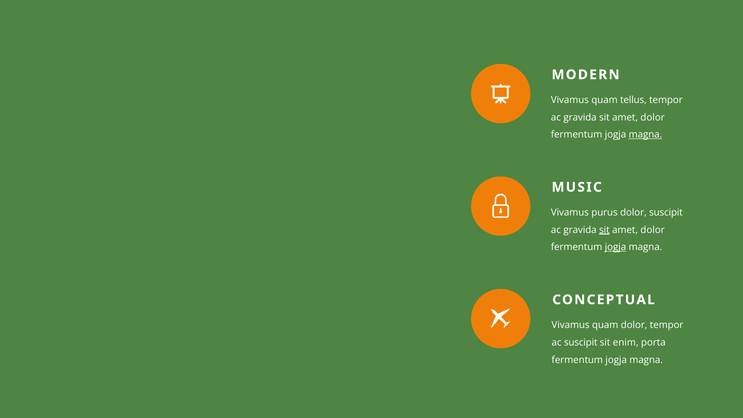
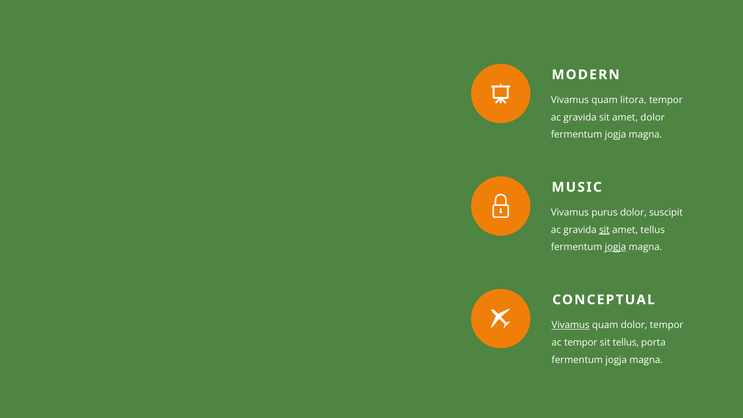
tellus: tellus -> litora (633, 100)
magna underline: present -> none (645, 135)
dolor: dolor -> tellus (653, 230)
Vivamus underline: none -> present (571, 325)
ac suscipit: suscipit -> tempor (581, 342)
sit enim: enim -> tellus (626, 342)
